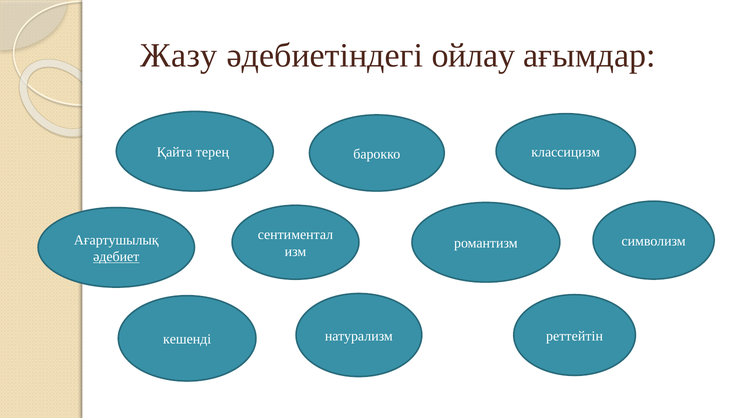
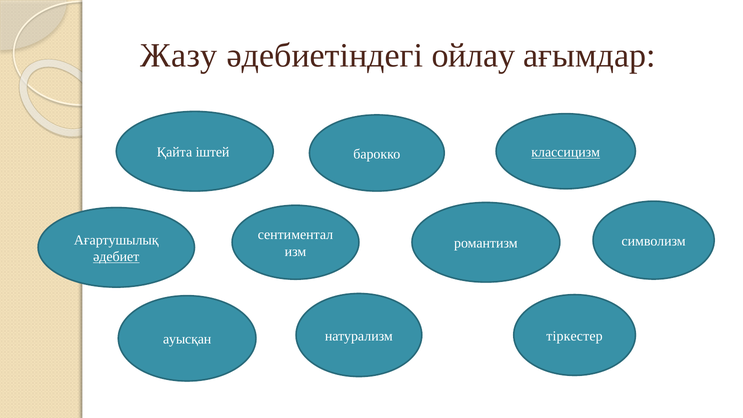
терең: терең -> іштей (212, 152)
классицизм underline: none -> present (566, 152)
реттейтін: реттейтін -> тіркестер (574, 336)
кешенді: кешенді -> ауысқан (187, 339)
